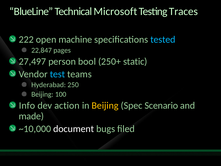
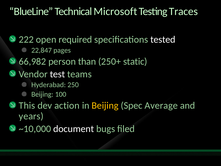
machine: machine -> required (75, 39)
tested colour: light blue -> white (163, 39)
27,497: 27,497 -> 66,982 (32, 61)
bool: bool -> than (87, 61)
test colour: light blue -> white (57, 74)
Info: Info -> This (27, 105)
Scenario: Scenario -> Average (161, 105)
made: made -> years (31, 116)
